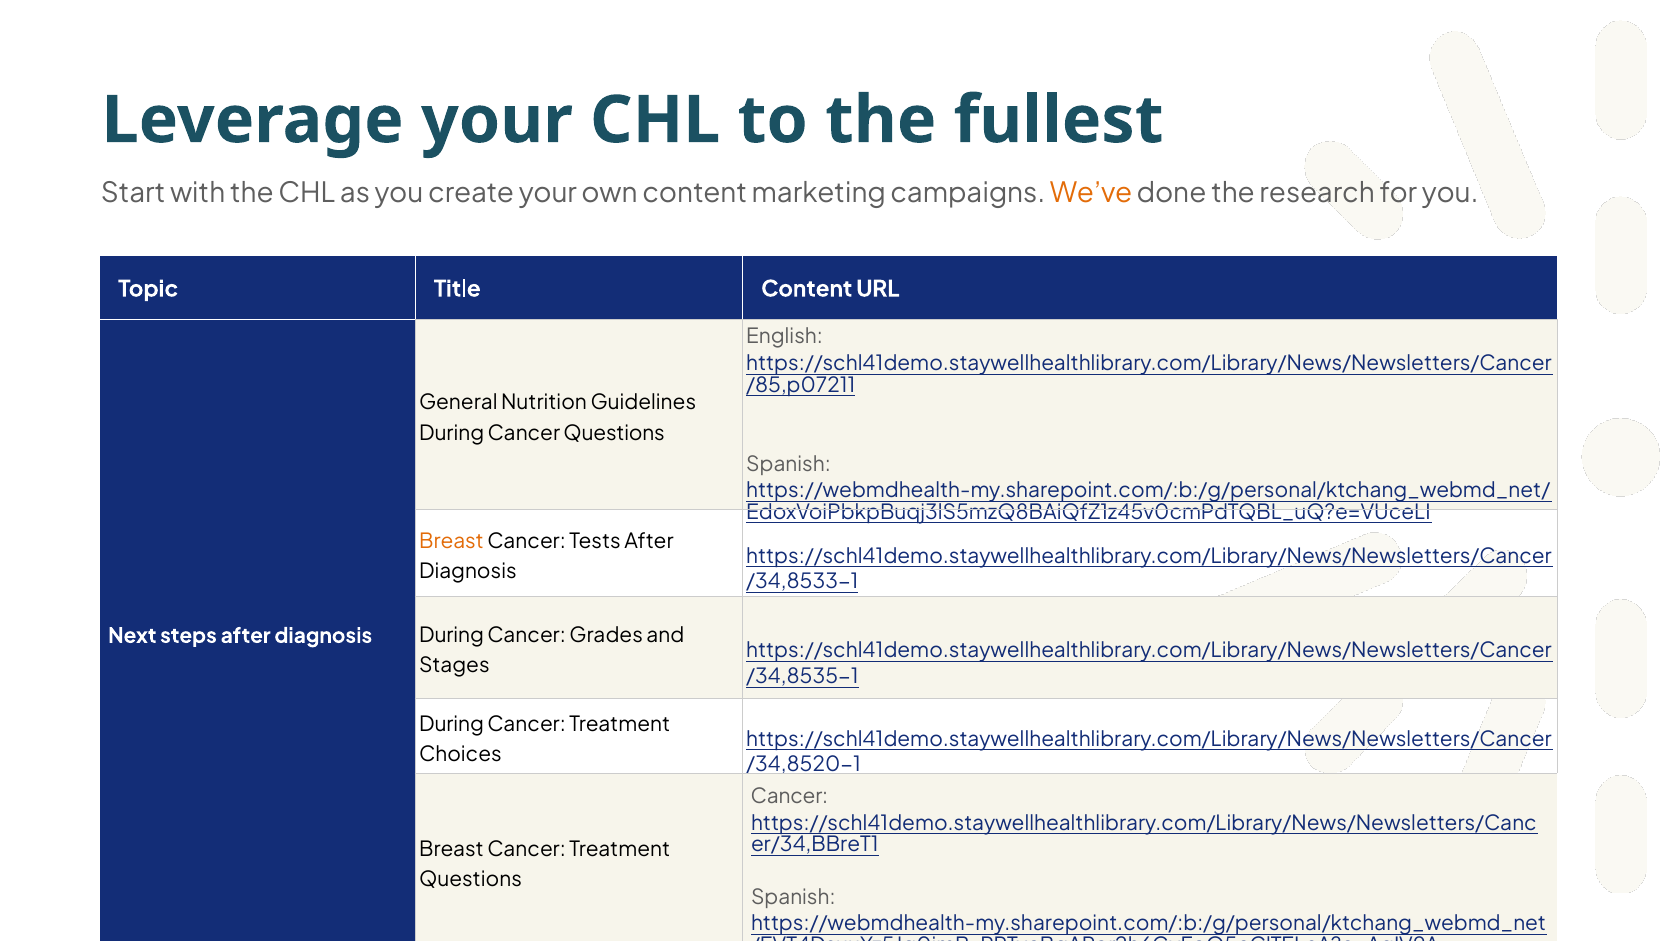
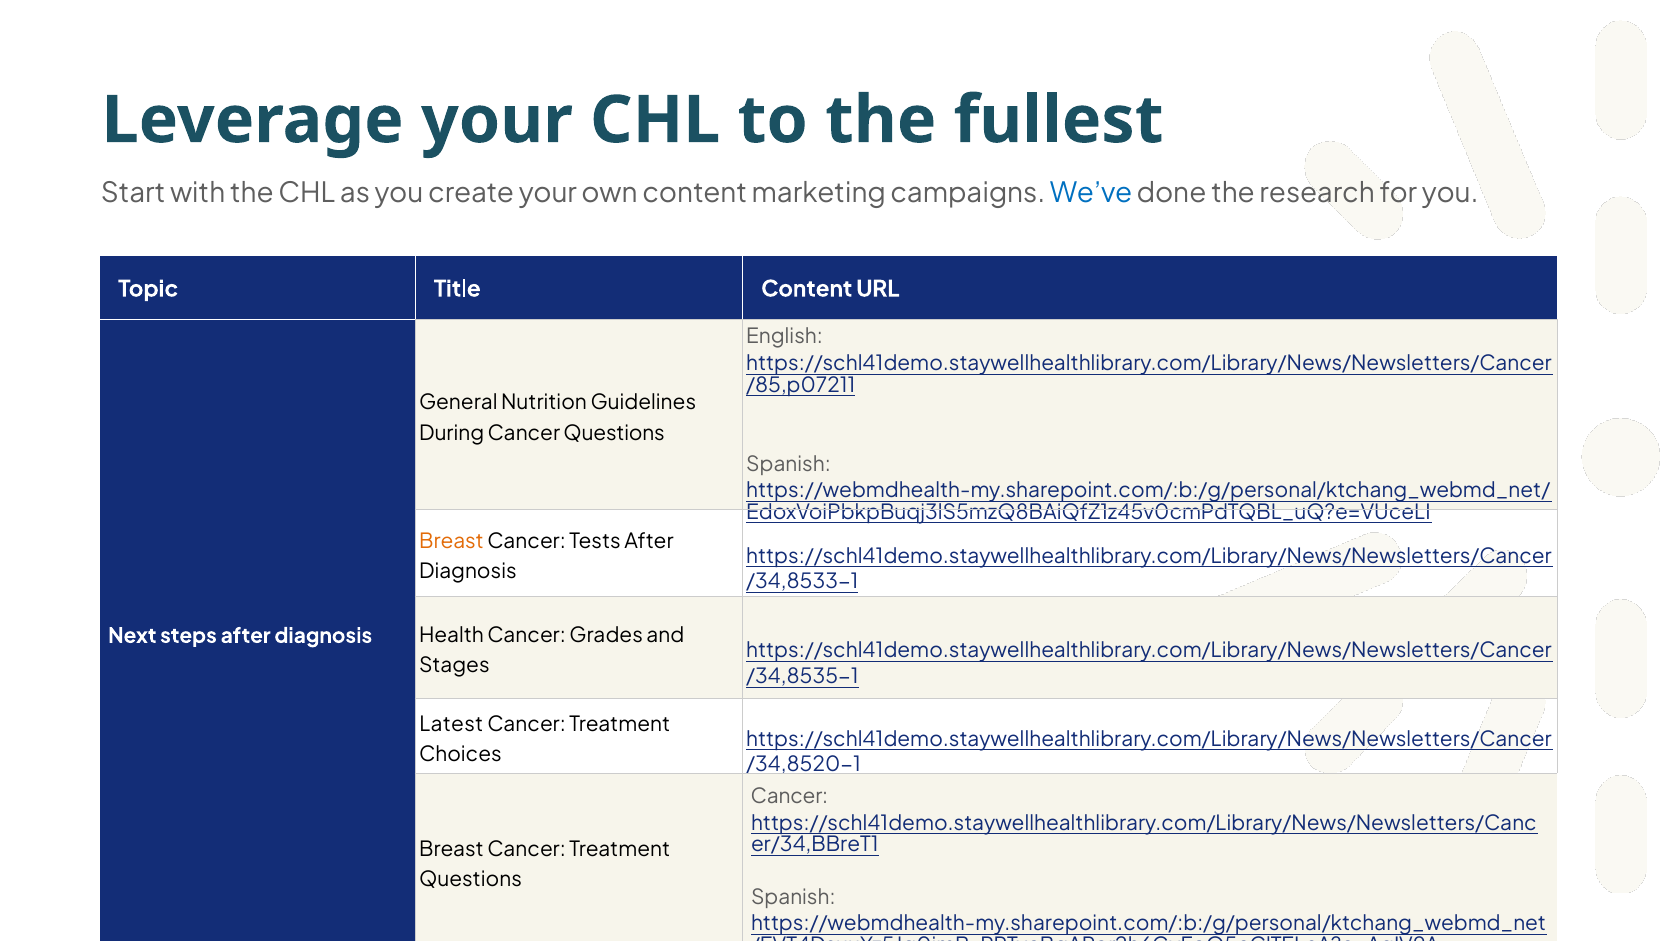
We’ve colour: orange -> blue (1091, 193)
During: During -> Health (451, 636)
During: During -> Latest (451, 724)
